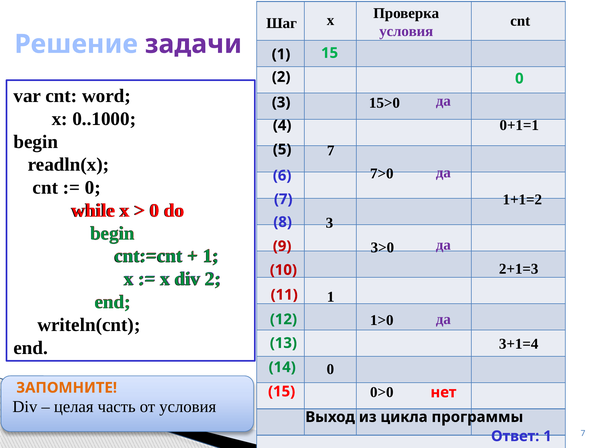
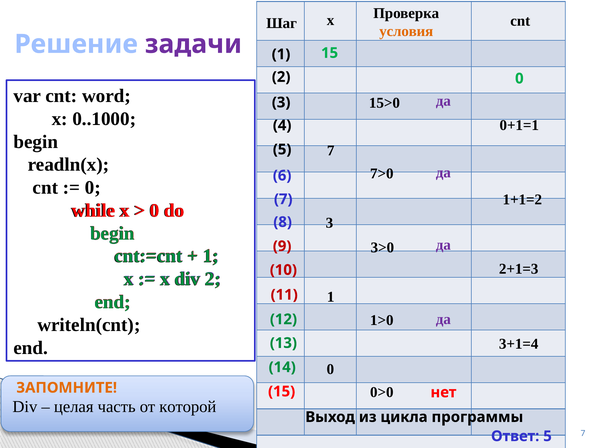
условия colour: purple -> orange (406, 31)
от условия: условия -> которой (188, 407)
Ответ 1: 1 -> 5 (547, 437)
